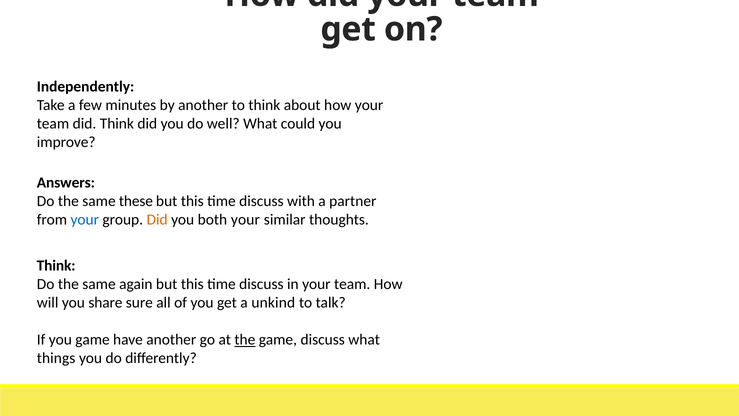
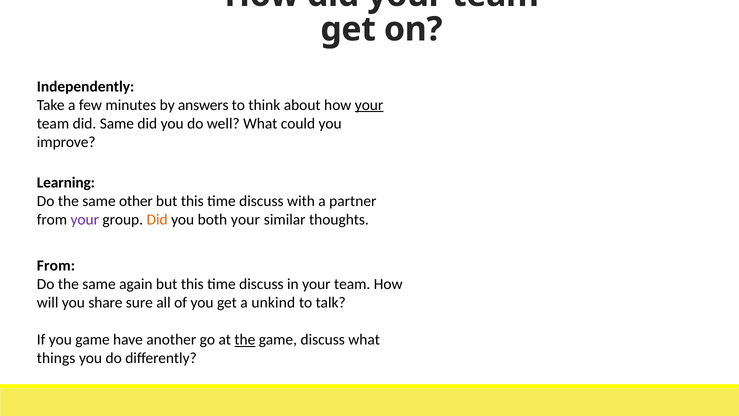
by another: another -> answers (203, 105)
your underline: none -> present (369, 105)
did Think: Think -> Same (117, 123)
Answers: Answers -> Learning (66, 182)
these: these -> other (136, 201)
your colour: blue -> purple (85, 219)
Think: Think -> From (56, 266)
